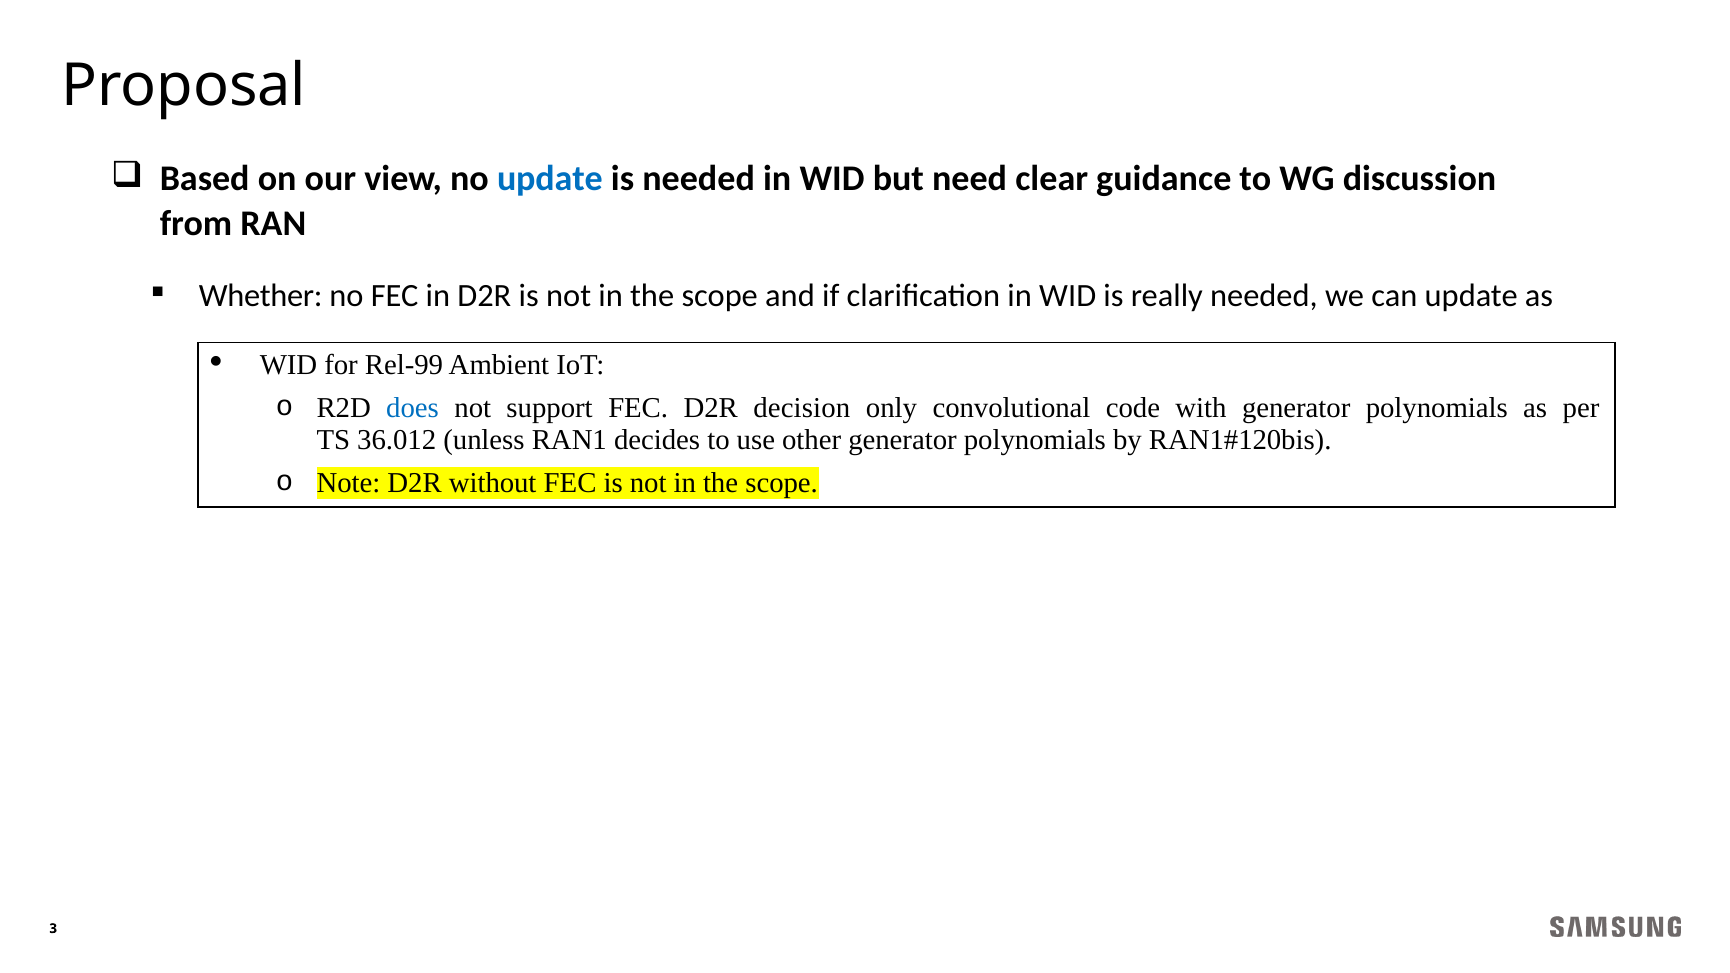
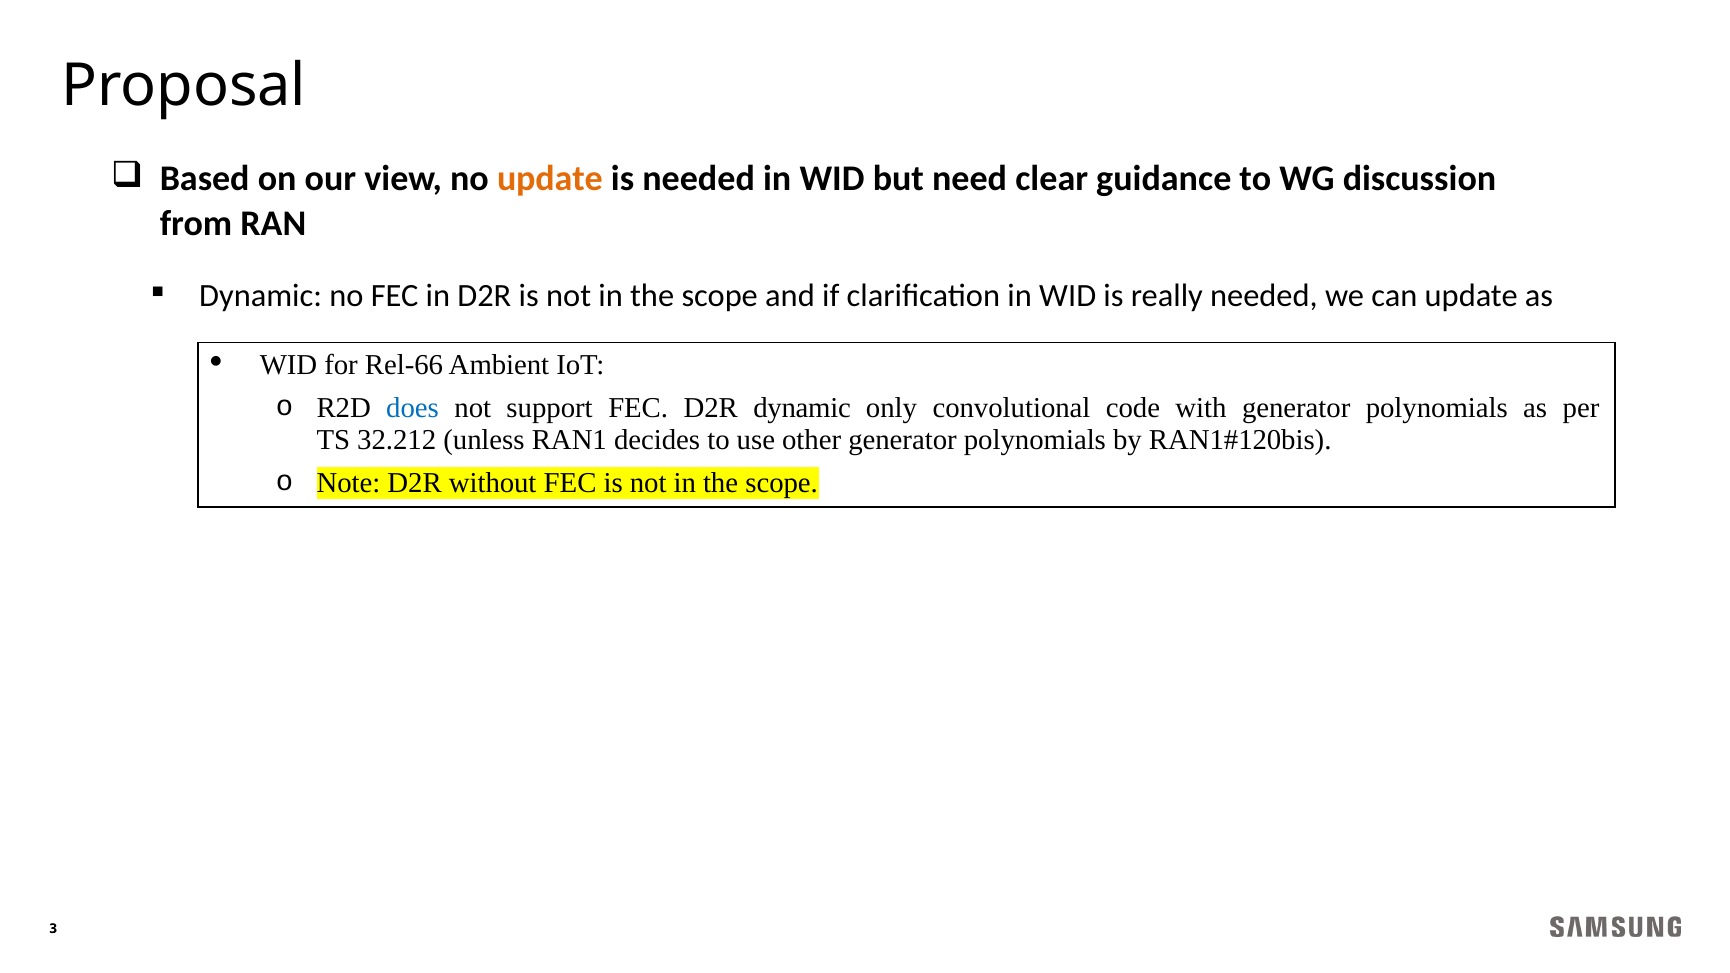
update colour: blue -> orange (550, 179)
Whether: Whether -> Dynamic (261, 296)
Rel-99: Rel-99 -> Rel-66 (404, 365)
D2R decision: decision -> dynamic (802, 408)
36.012: 36.012 -> 32.212 (397, 440)
